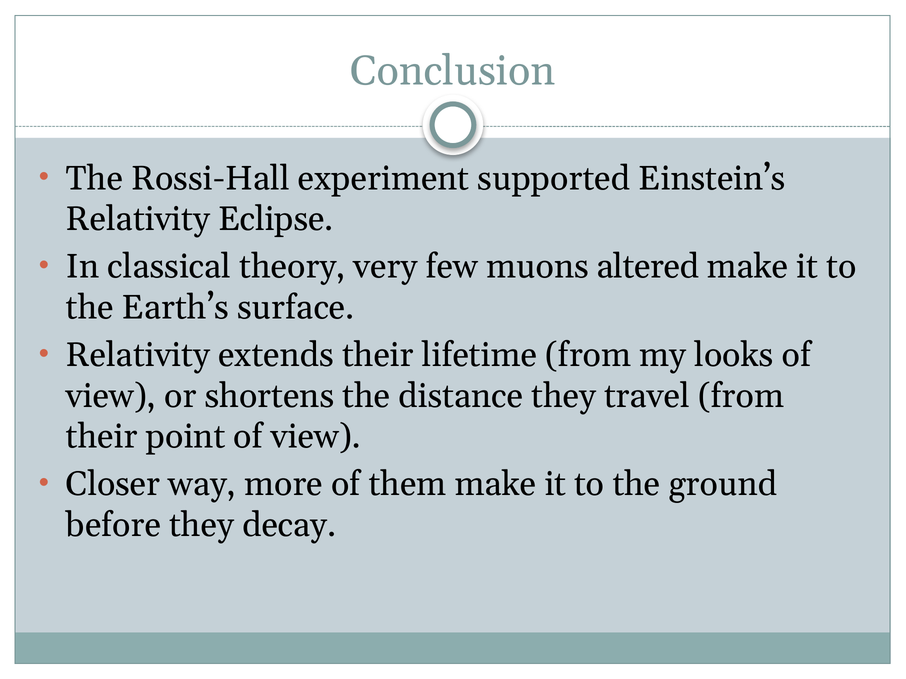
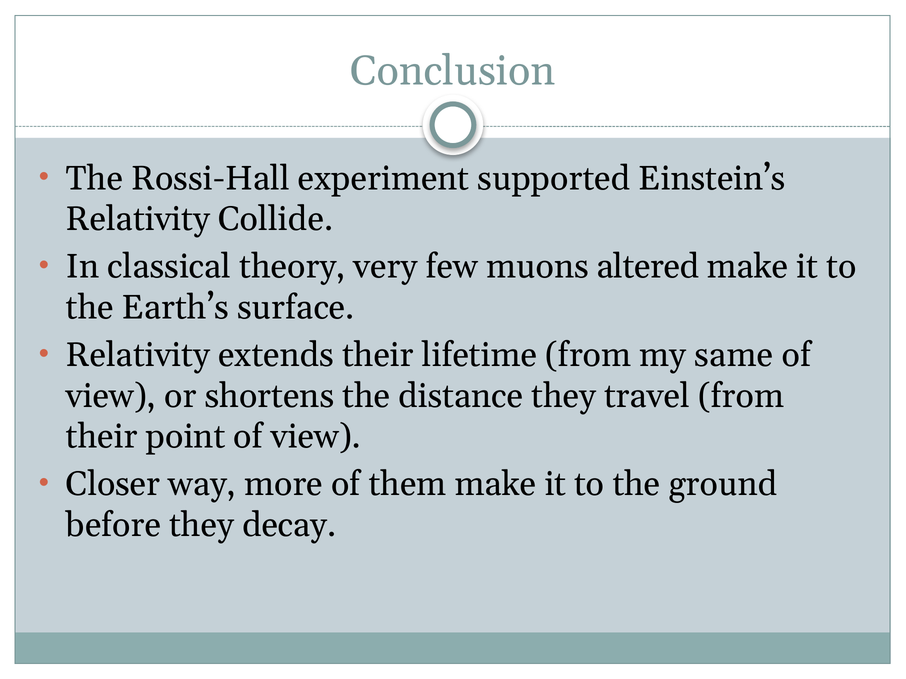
Eclipse: Eclipse -> Collide (276, 219)
looks: looks -> same (734, 355)
